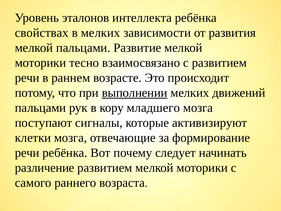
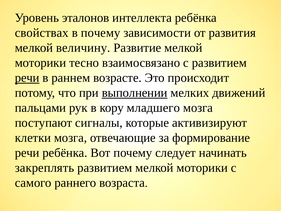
в мелких: мелких -> почему (101, 33)
мелкой пальцами: пальцами -> величину (83, 48)
речи underline: none -> present (27, 78)
различение: различение -> закреплять (45, 168)
